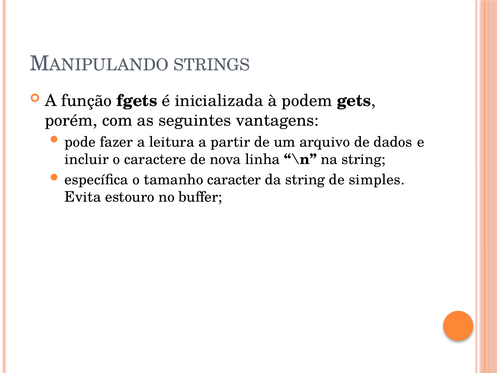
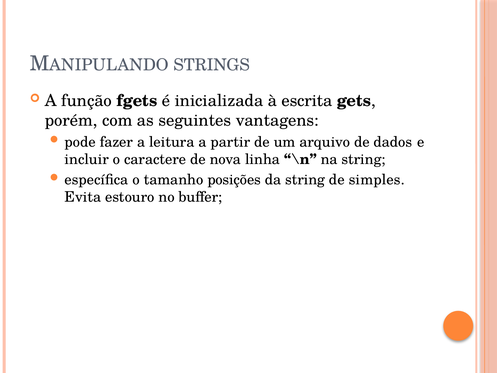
podem: podem -> escrita (307, 101)
caracter: caracter -> posições (234, 180)
